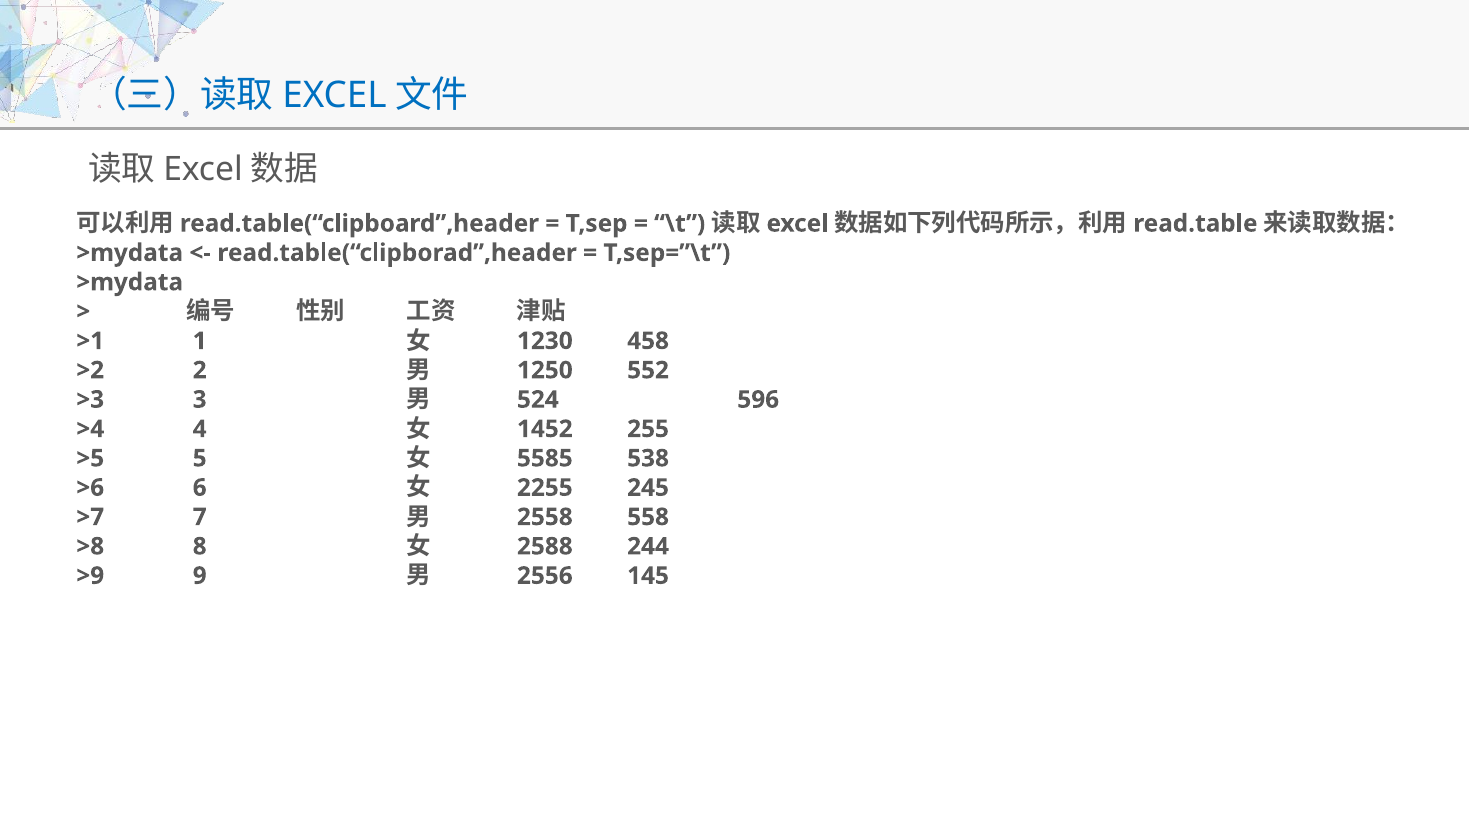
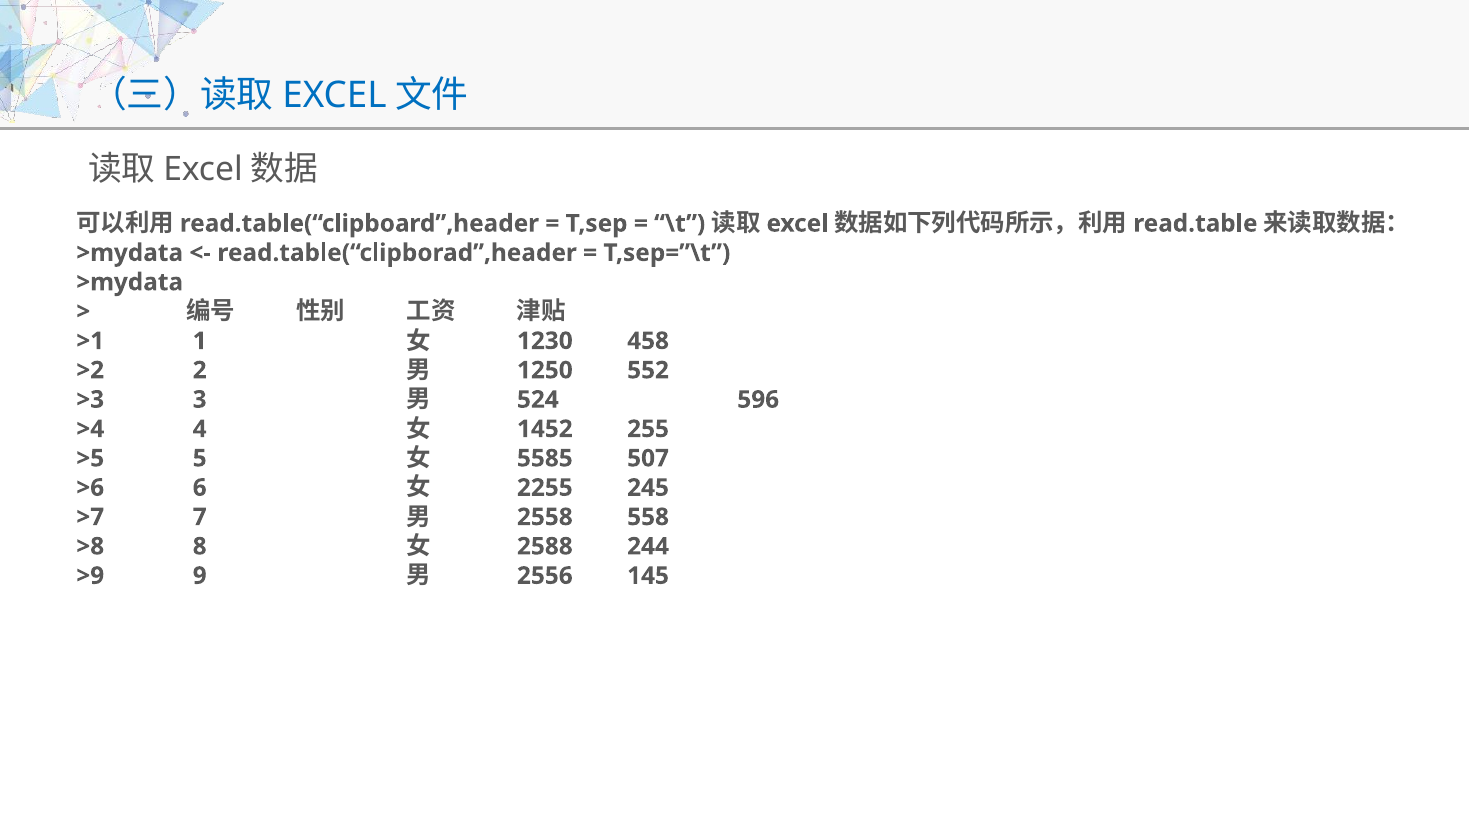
538: 538 -> 507 (648, 459)
